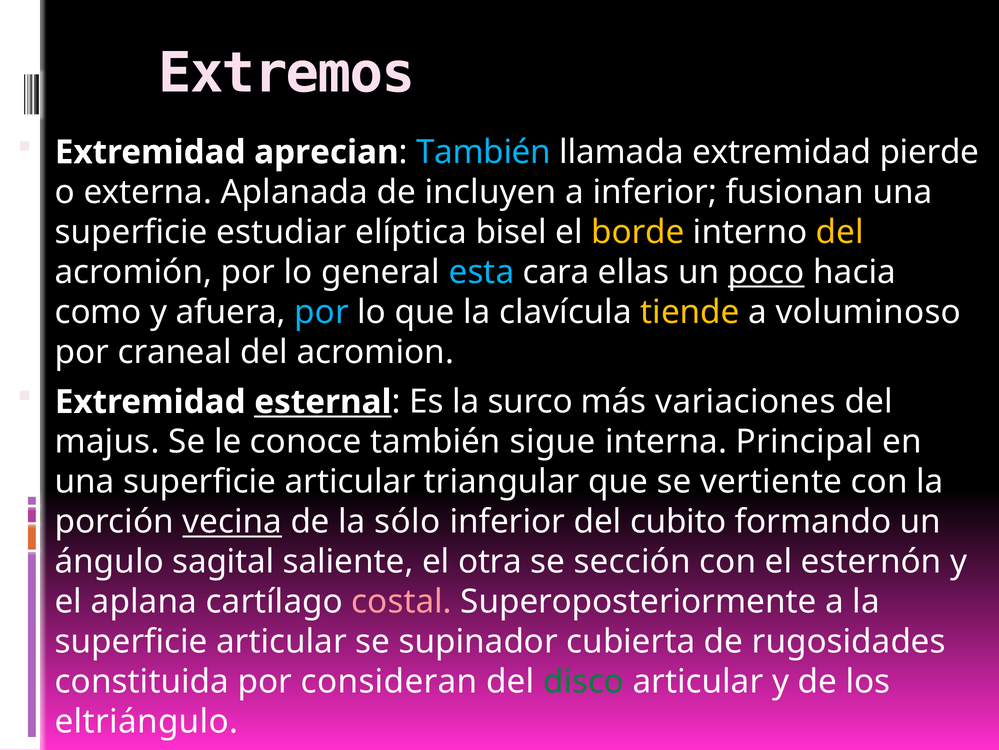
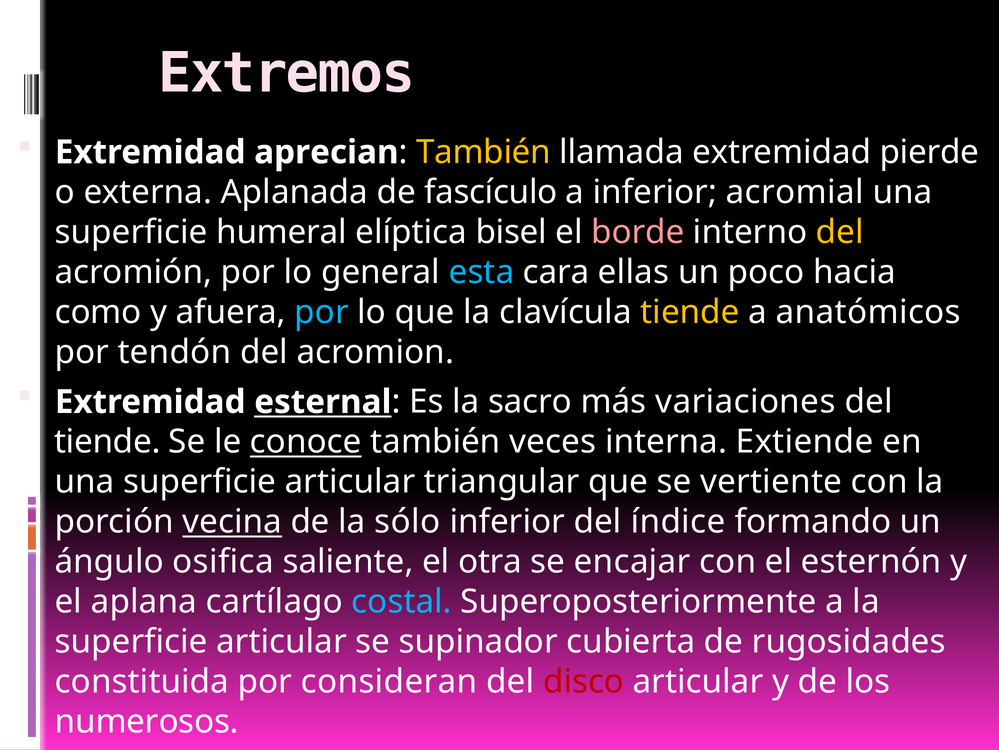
También colour: light blue -> yellow (483, 152)
incluyen: incluyen -> fascículo (491, 192)
fusionan: fusionan -> acromial (795, 192)
estudiar: estudiar -> humeral (282, 232)
borde colour: yellow -> pink (638, 232)
poco underline: present -> none (766, 272)
voluminoso: voluminoso -> anatómicos (868, 312)
craneal: craneal -> tendón (175, 352)
surco: surco -> sacro (530, 402)
majus: majus -> tiende (107, 442)
conoce underline: none -> present (306, 442)
sigue: sigue -> veces (553, 442)
Principal: Principal -> Extiende (805, 442)
cubito: cubito -> índice (678, 521)
sagital: sagital -> osifica (223, 561)
sección: sección -> encajar (632, 561)
costal colour: pink -> light blue (402, 601)
disco colour: green -> red (584, 681)
eltriángulo: eltriángulo -> numerosos (147, 721)
